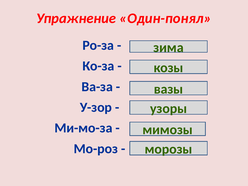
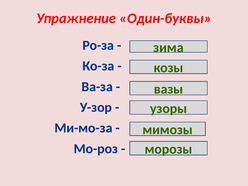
Один-понял: Один-понял -> Один-буквы (165, 18)
